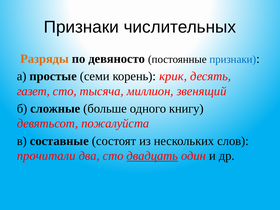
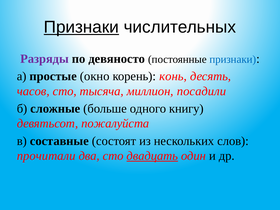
Признаки underline: none -> present (81, 27)
Разряды colour: orange -> purple (45, 59)
семи: семи -> окно (95, 76)
крик: крик -> конь (173, 76)
газет: газет -> часов (33, 91)
звенящий: звенящий -> посадили (201, 91)
